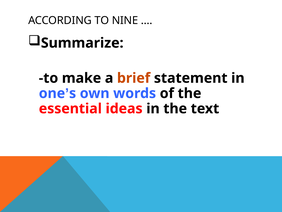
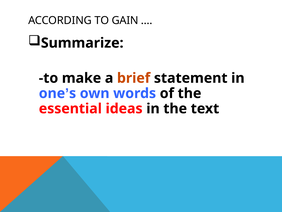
NINE: NINE -> GAIN (125, 20)
